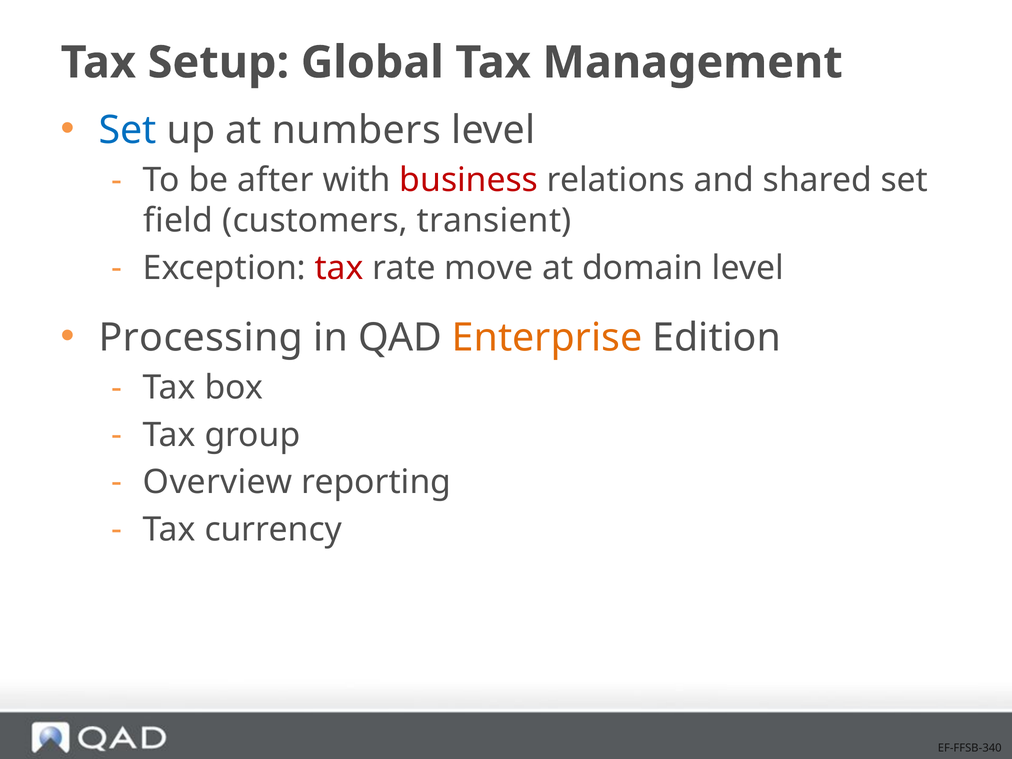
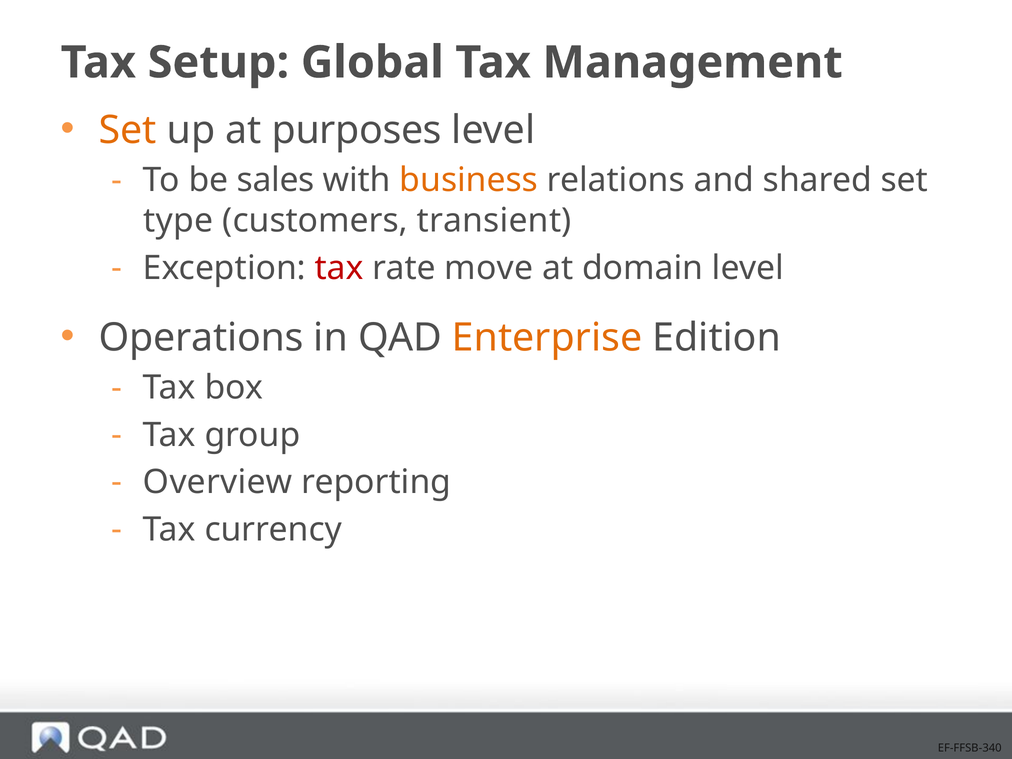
Set colour: blue -> orange (128, 130)
numbers: numbers -> purposes (357, 130)
after: after -> sales (276, 180)
business colour: red -> orange (469, 180)
field: field -> type (178, 221)
Processing: Processing -> Operations (201, 338)
